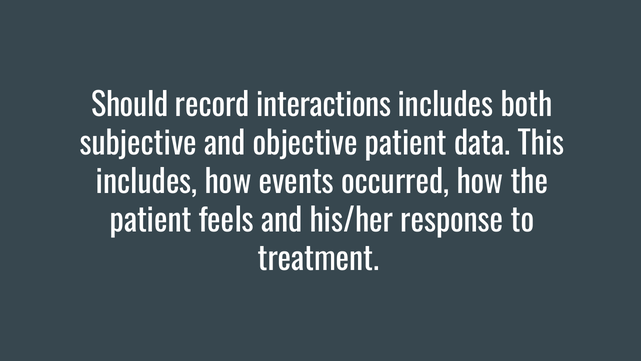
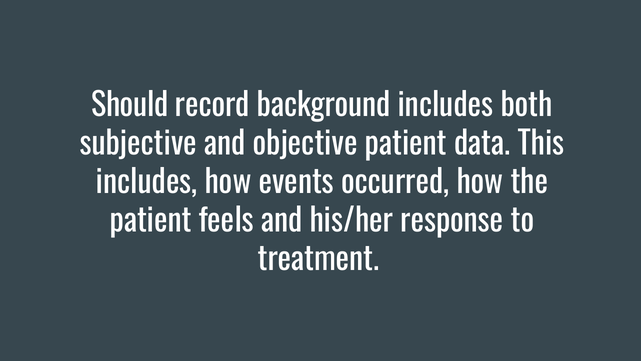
interactions: interactions -> background (324, 106)
